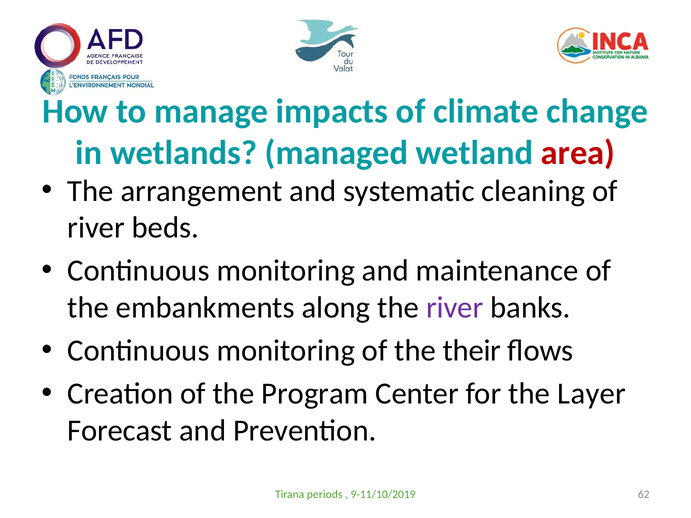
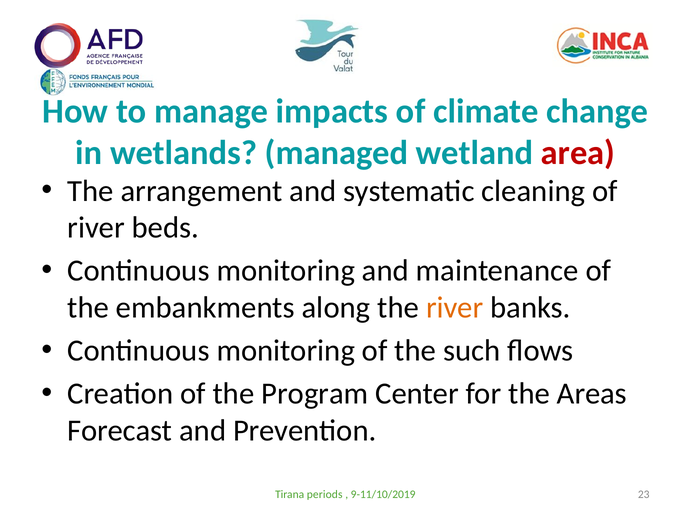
river colour: purple -> orange (455, 308)
their: their -> such (472, 351)
Layer: Layer -> Areas (592, 394)
62: 62 -> 23 (644, 495)
